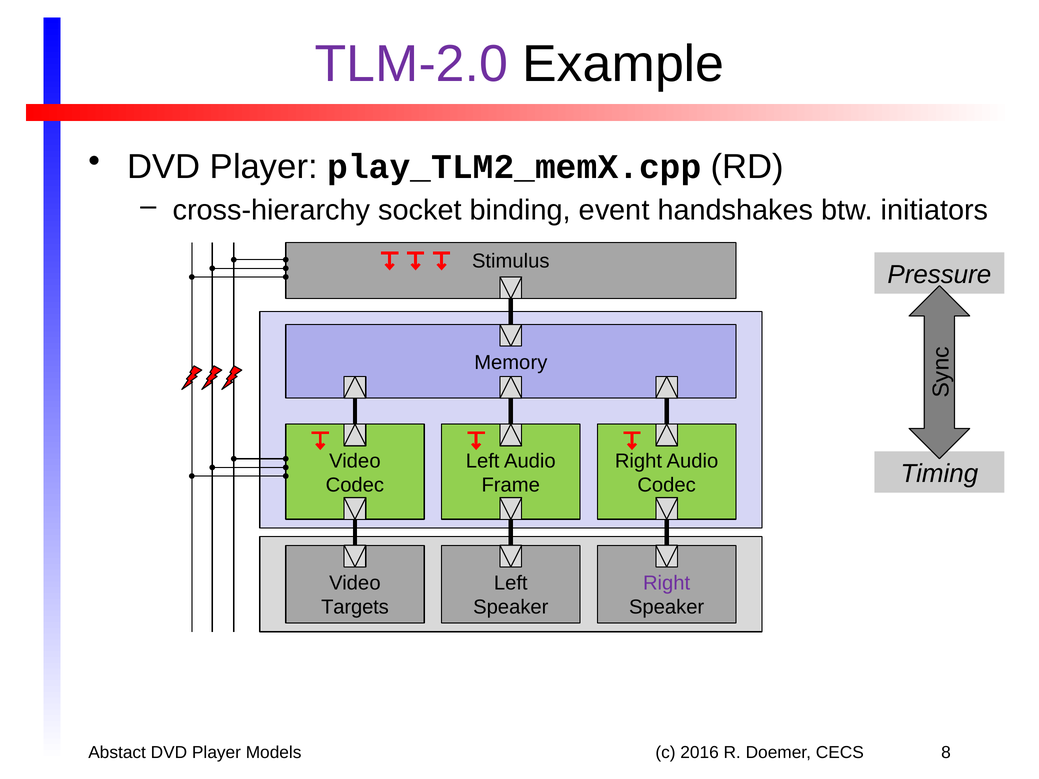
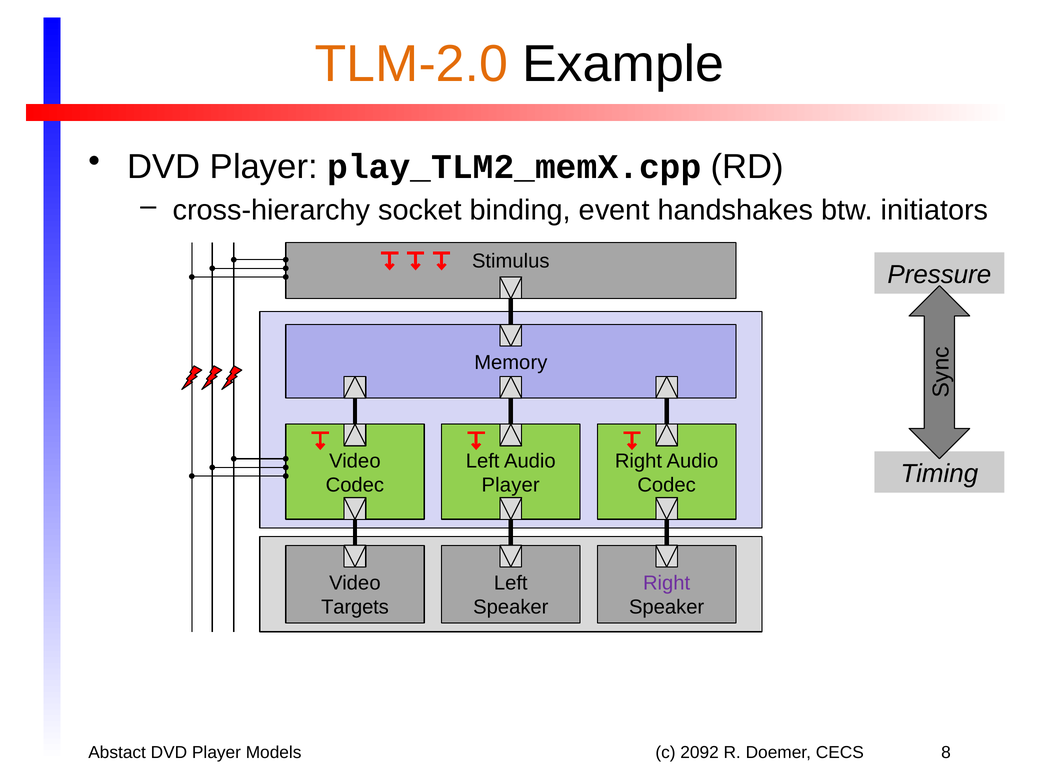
TLM-2.0 colour: purple -> orange (411, 64)
Frame: Frame -> Player (511, 485)
2016: 2016 -> 2092 (700, 753)
